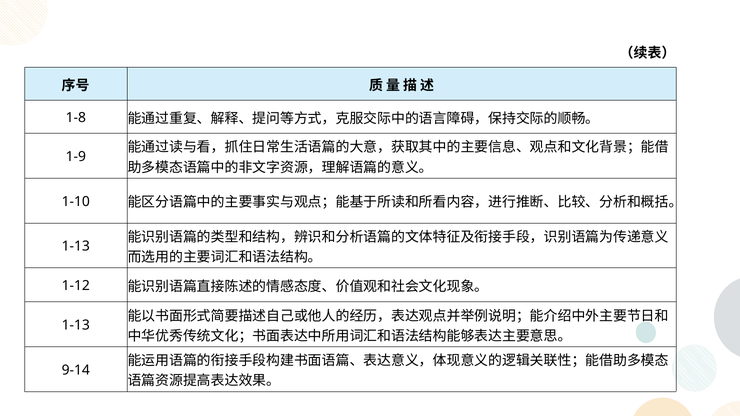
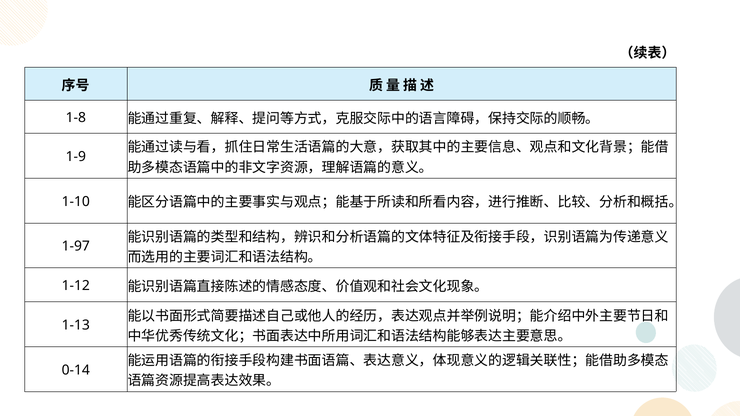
1-13: 1-13 -> 1-97 (76, 247)
9-14: 9-14 -> 0-14 (76, 370)
